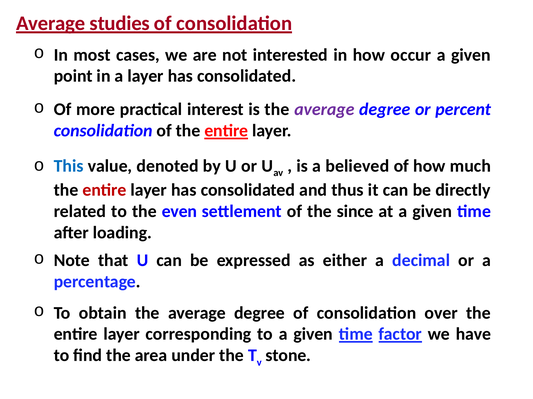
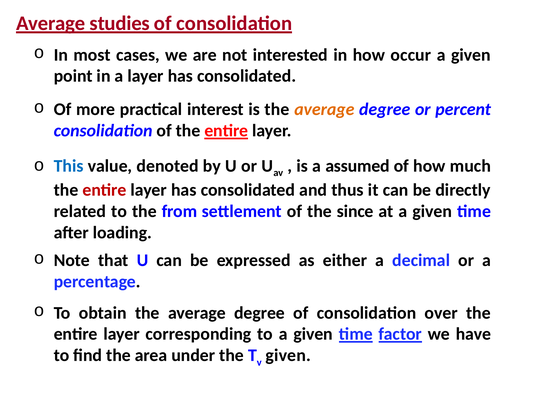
average colour: purple -> orange (324, 110)
believed: believed -> assumed (357, 166)
even: even -> from (179, 212)
stone: stone -> given (288, 356)
